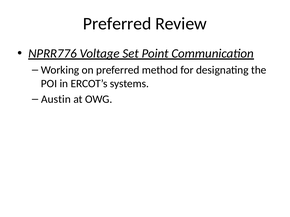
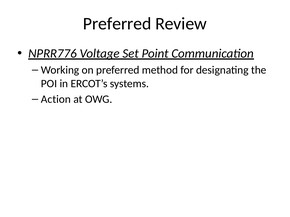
Austin: Austin -> Action (56, 100)
